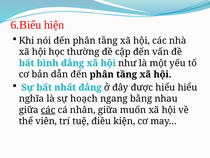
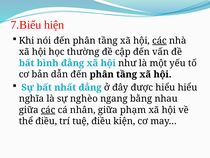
6.Biểu: 6.Biểu -> 7.Biểu (26, 25)
các underline: none -> present (159, 41)
hoạch: hoạch -> nghèo (84, 98)
muốn: muốn -> phạm (133, 110)
thể viên: viên -> điều (46, 121)
